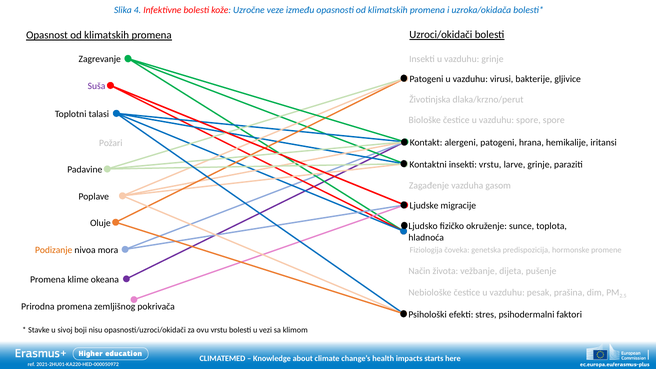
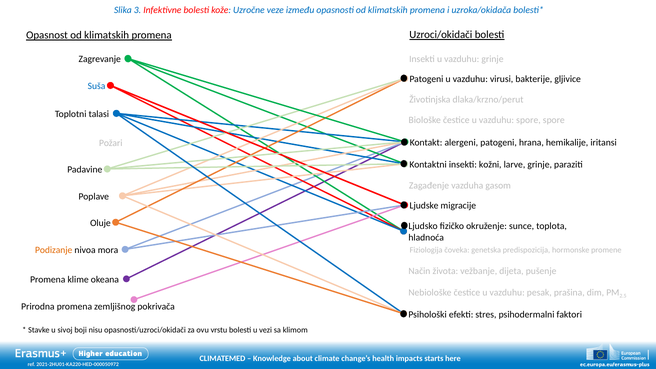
4: 4 -> 3 (137, 10)
Suša colour: purple -> blue (97, 86)
insekti vrstu: vrstu -> kožni (490, 165)
